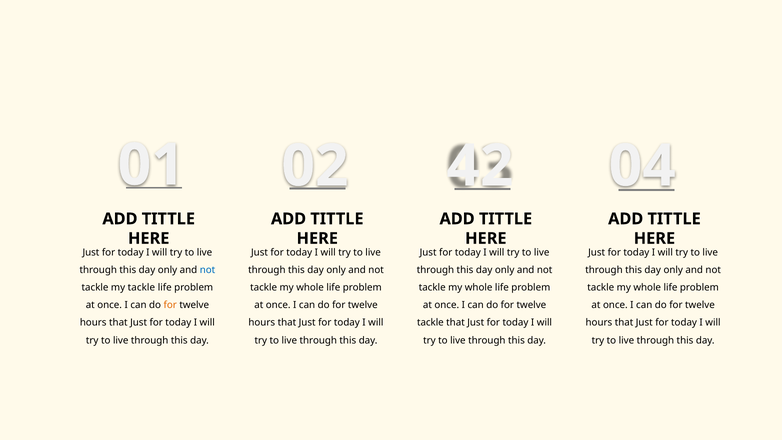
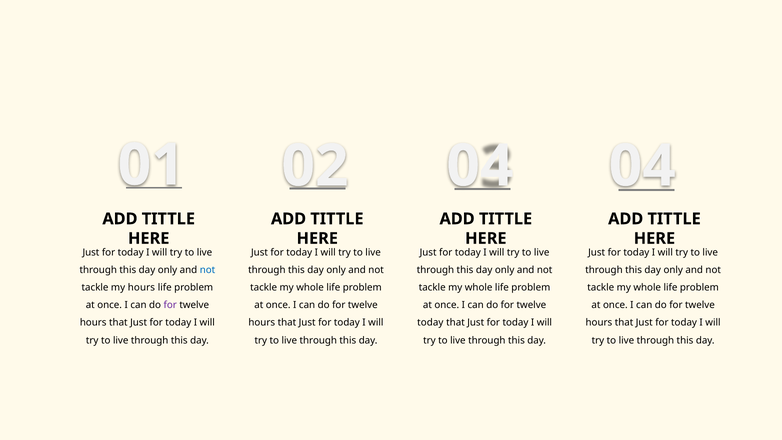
02 42: 42 -> 04 (480, 166)
my tackle: tackle -> hours (141, 287)
for colour: orange -> purple (170, 305)
tackle: tackle -> today (430, 323)
